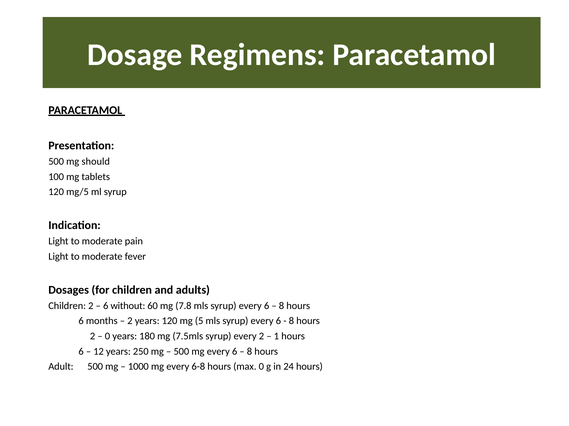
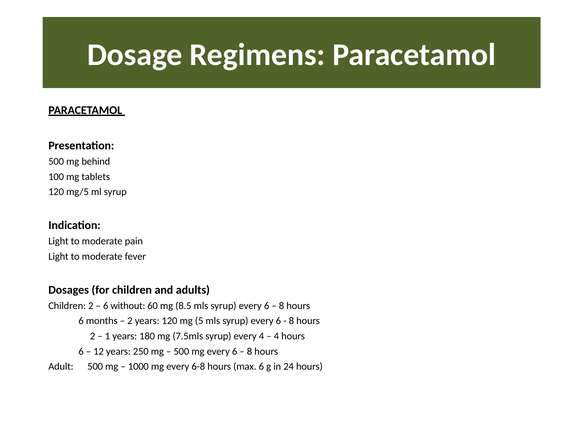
should: should -> behind (96, 162)
7.8: 7.8 -> 8.5 (183, 306)
0: 0 -> 1 (107, 337)
every 2: 2 -> 4 (261, 337)
1: 1 -> 4 (276, 337)
max 0: 0 -> 6 (261, 367)
